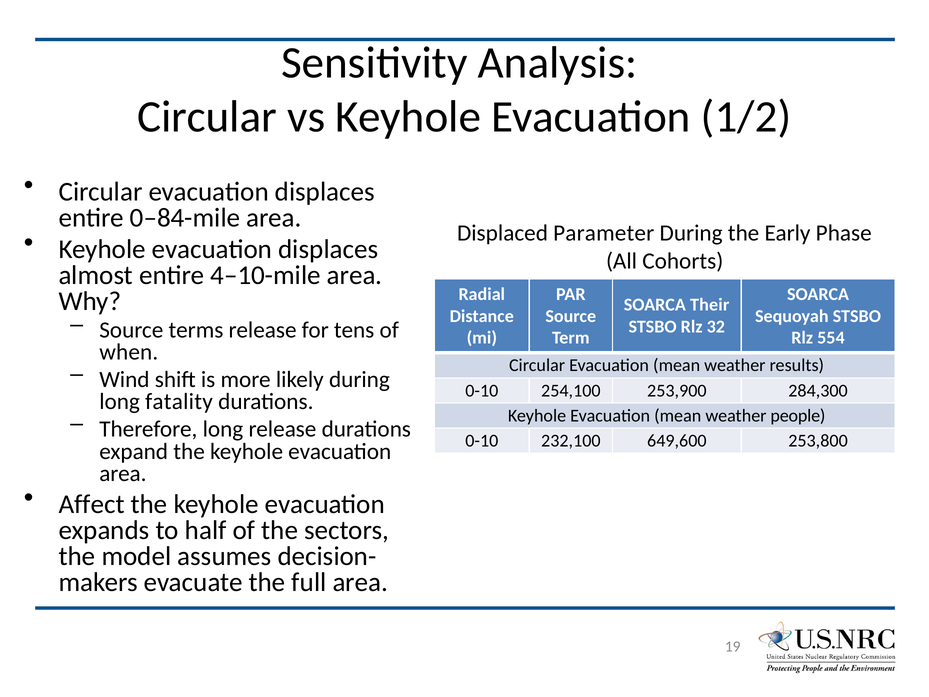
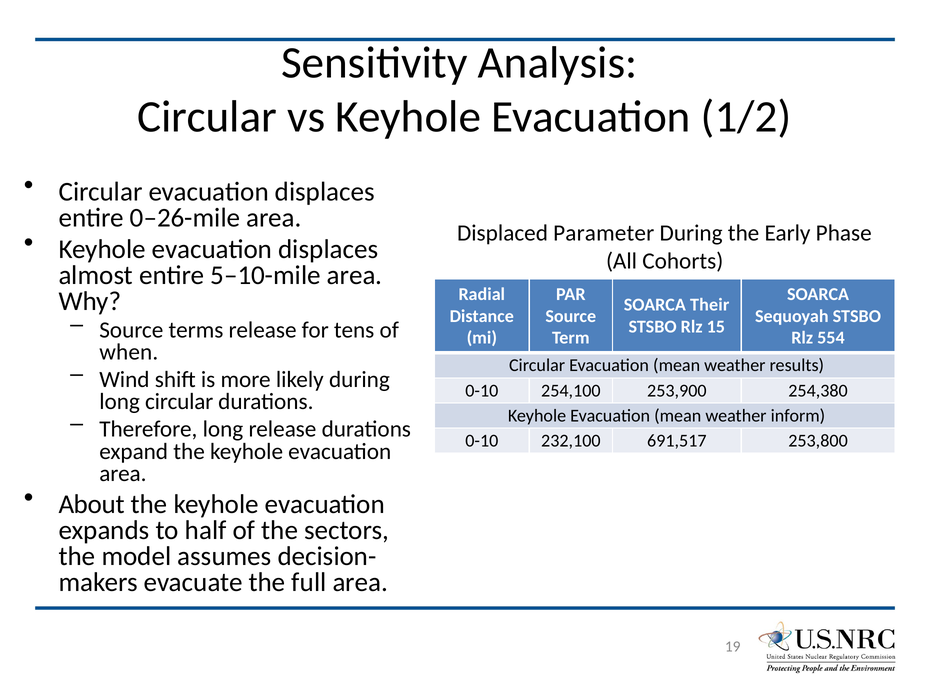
0–84-mile: 0–84-mile -> 0–26-mile (185, 217)
4–10-mile: 4–10-mile -> 5–10-mile (266, 275)
32: 32 -> 15 (716, 327)
284,300: 284,300 -> 254,380 (818, 390)
long fatality: fatality -> circular (179, 402)
people: people -> inform (798, 416)
649,600: 649,600 -> 691,517 (677, 441)
Affect: Affect -> About (92, 504)
